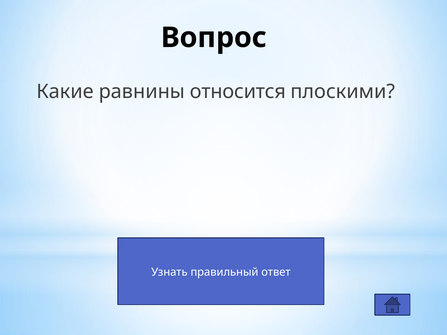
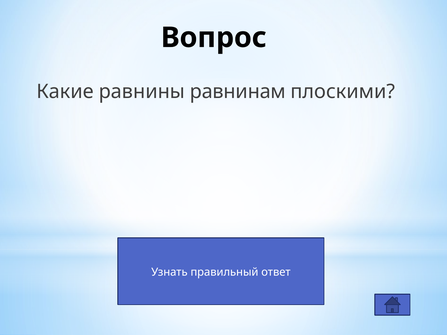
относится: относится -> равнинам (238, 92)
